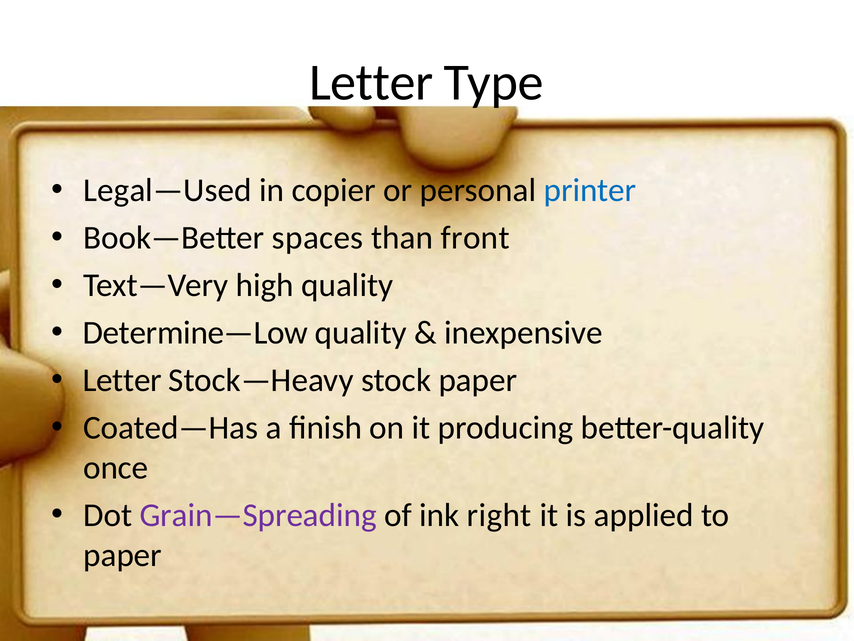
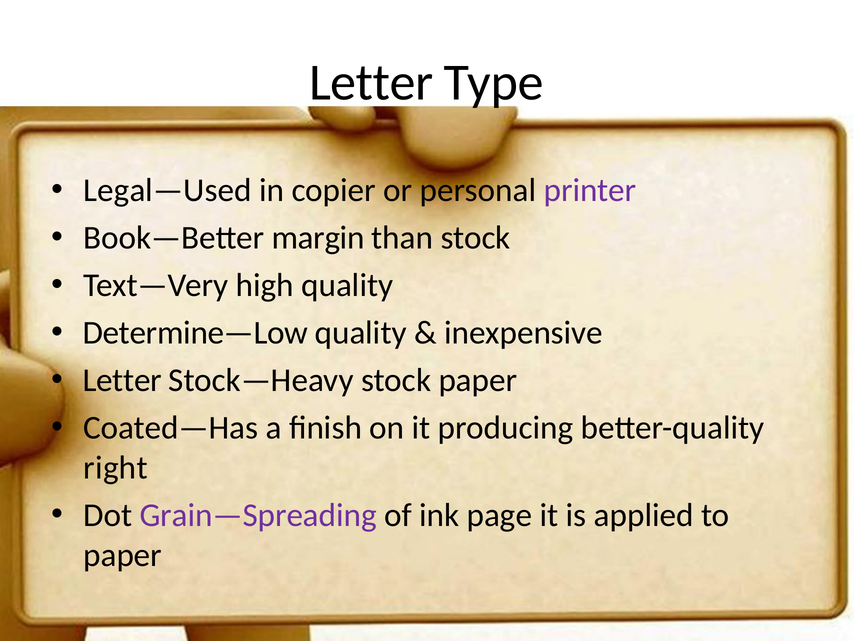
printer colour: blue -> purple (590, 190)
spaces: spaces -> margin (318, 238)
than front: front -> stock (476, 238)
once: once -> right (115, 467)
right: right -> page (499, 515)
